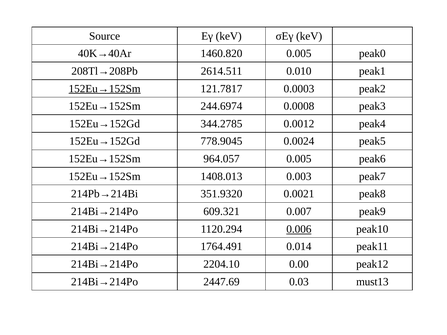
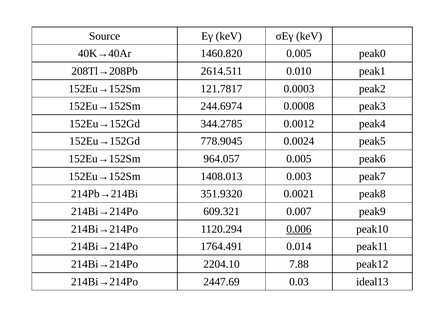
152Eu→152Sm underline: present -> none (105, 89)
0.00: 0.00 -> 7.88 (299, 264)
must13: must13 -> ideal13 (372, 282)
